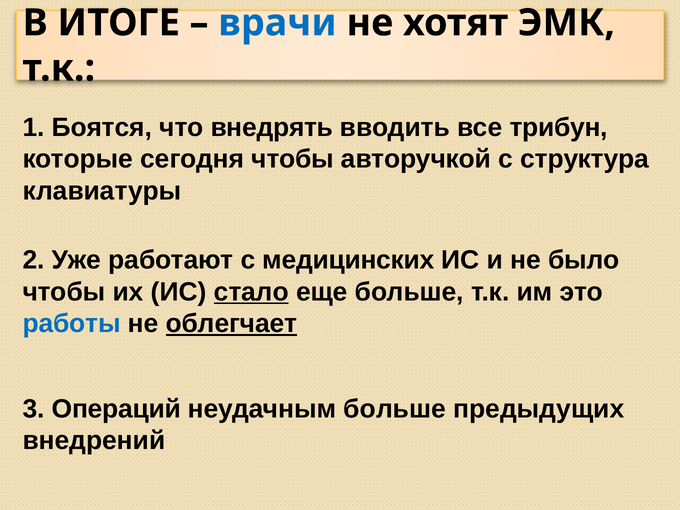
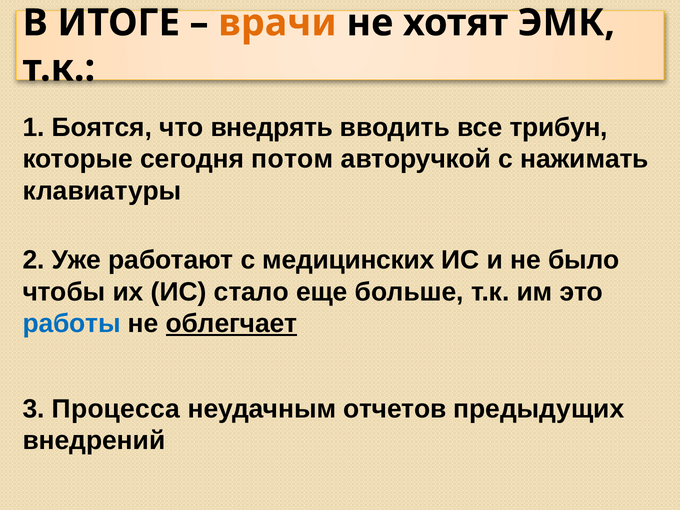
врачи colour: blue -> orange (278, 23)
сегодня чтобы: чтобы -> потом (292, 159)
структура: структура -> нажимать (585, 159)
стало underline: present -> none (251, 292)
Операций: Операций -> Процесса (116, 409)
неудачным больше: больше -> отчетов (395, 409)
